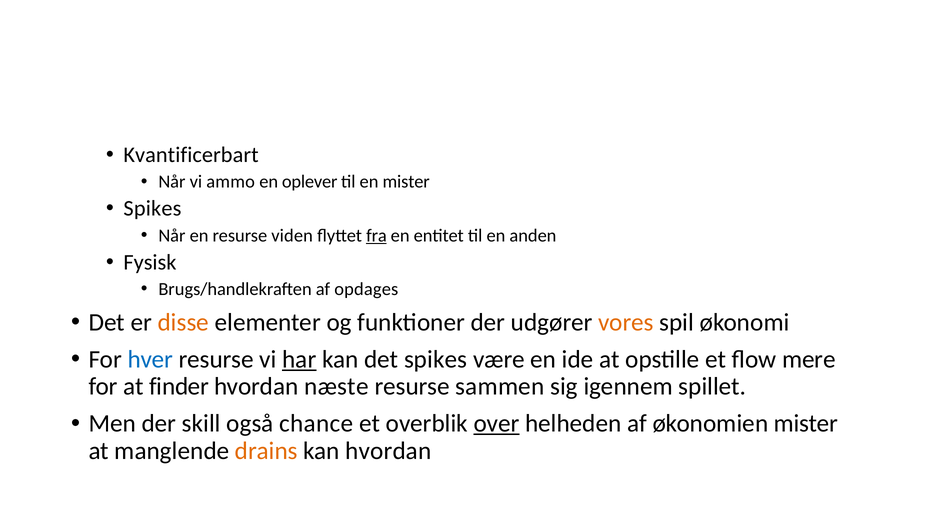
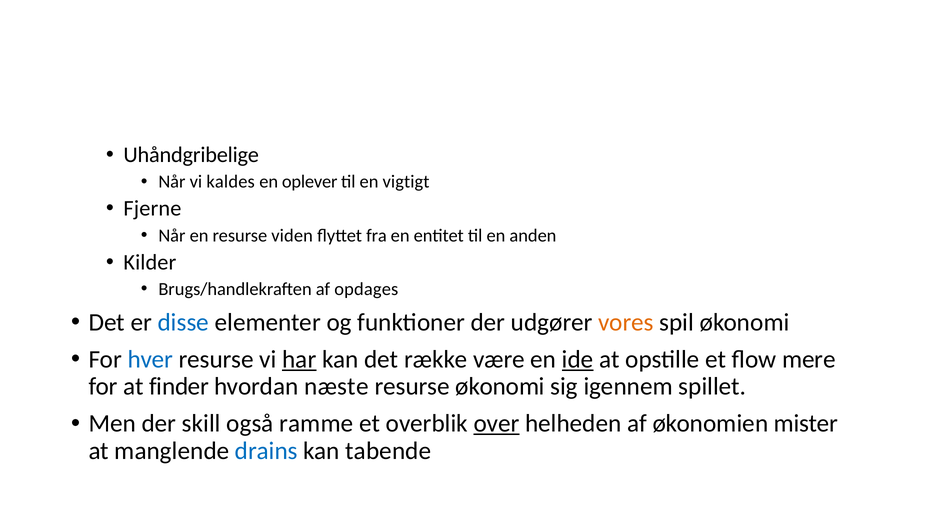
Kvantificerbart: Kvantificerbart -> Uhåndgribelige (191, 155)
ammo: ammo -> kaldes (231, 182)
en mister: mister -> vigtigt (406, 182)
Spikes: Spikes -> Fjerne (152, 209)
fra underline: present -> none (376, 236)
Fysisk: Fysisk -> Kilder (150, 262)
disse colour: orange -> blue (183, 323)
det spikes: spikes -> række (436, 359)
ide underline: none -> present (578, 359)
resurse sammen: sammen -> økonomi (500, 387)
chance: chance -> ramme (316, 424)
drains colour: orange -> blue (266, 451)
kan hvordan: hvordan -> tabende (388, 451)
